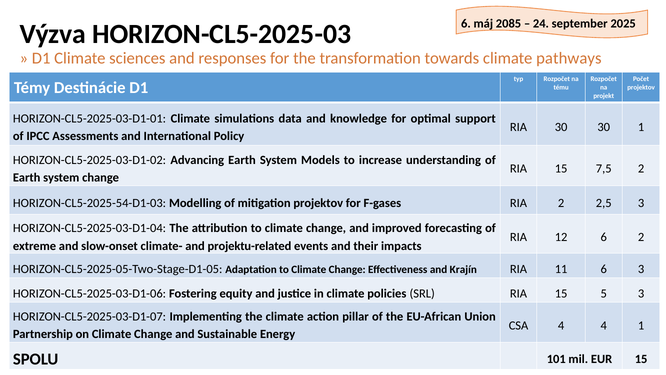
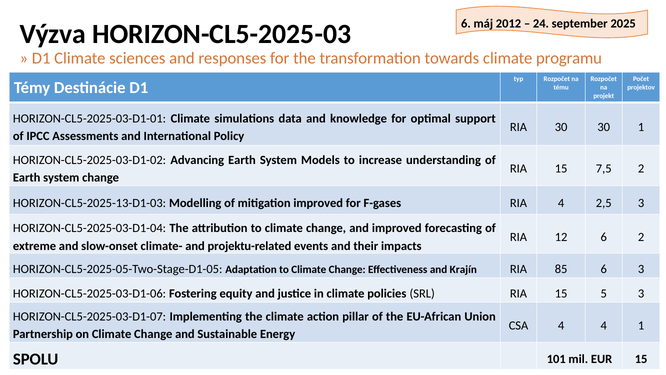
2085: 2085 -> 2012 (509, 23)
pathways: pathways -> programu (569, 58)
HORIZON-CL5-2025-54-D1-03: HORIZON-CL5-2025-54-D1-03 -> HORIZON-CL5-2025-13-D1-03 (89, 203)
mitigation projektov: projektov -> improved (318, 203)
RIA 2: 2 -> 4 (561, 203)
11: 11 -> 85 (561, 269)
